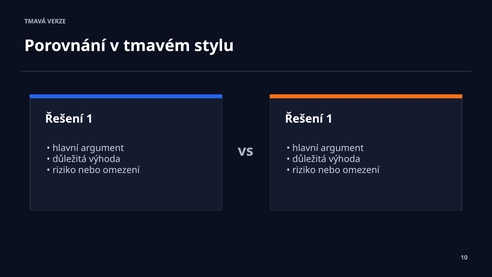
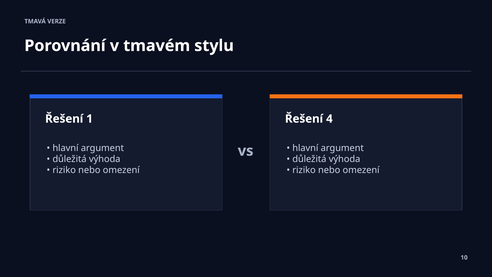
1 Řešení 1: 1 -> 4 (329, 119)
